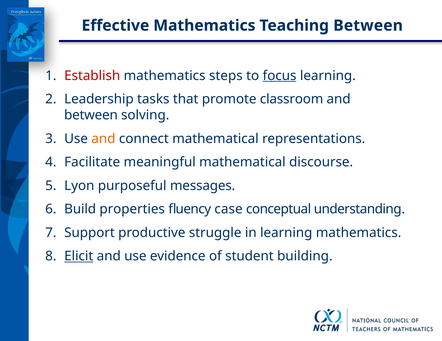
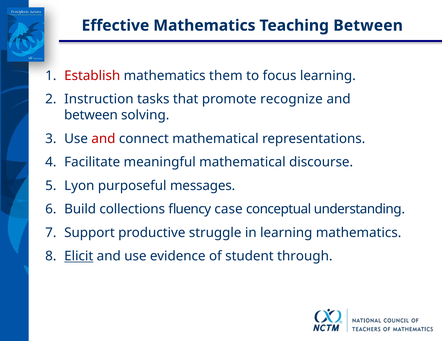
steps: steps -> them (226, 76)
focus underline: present -> none (280, 76)
Leadership: Leadership -> Instruction (99, 99)
classroom: classroom -> recognize (291, 99)
and colour: orange -> red (103, 139)
properties: properties -> collections (132, 210)
building: building -> through (305, 257)
